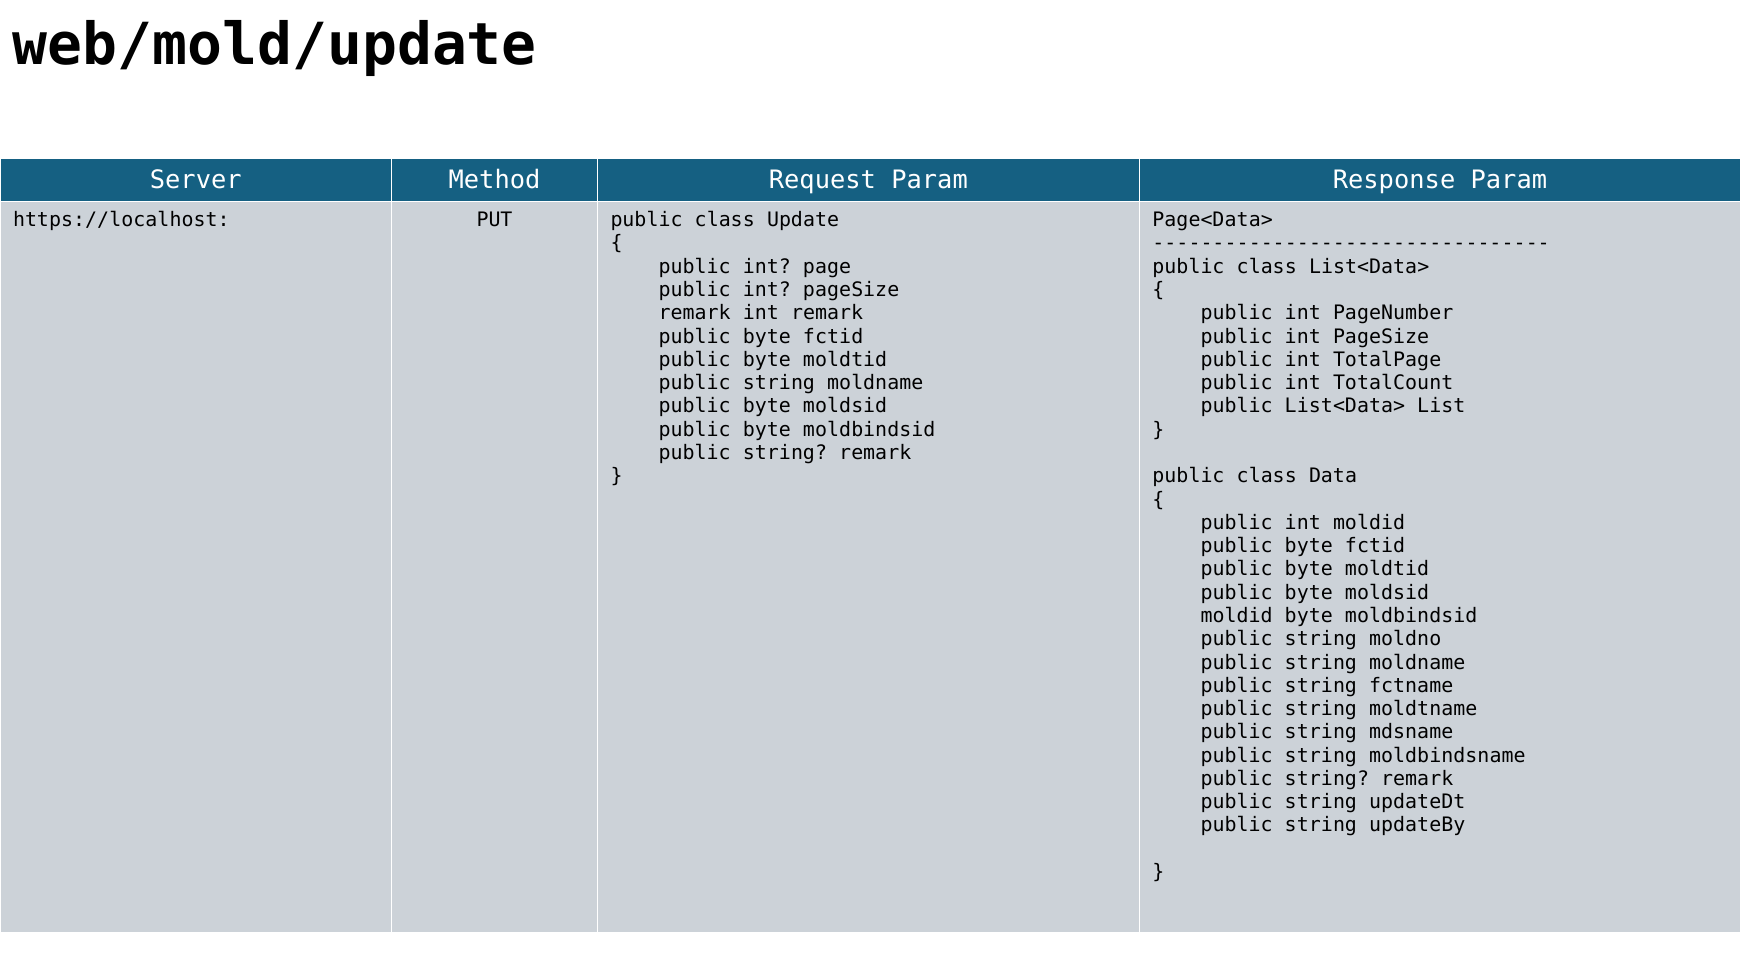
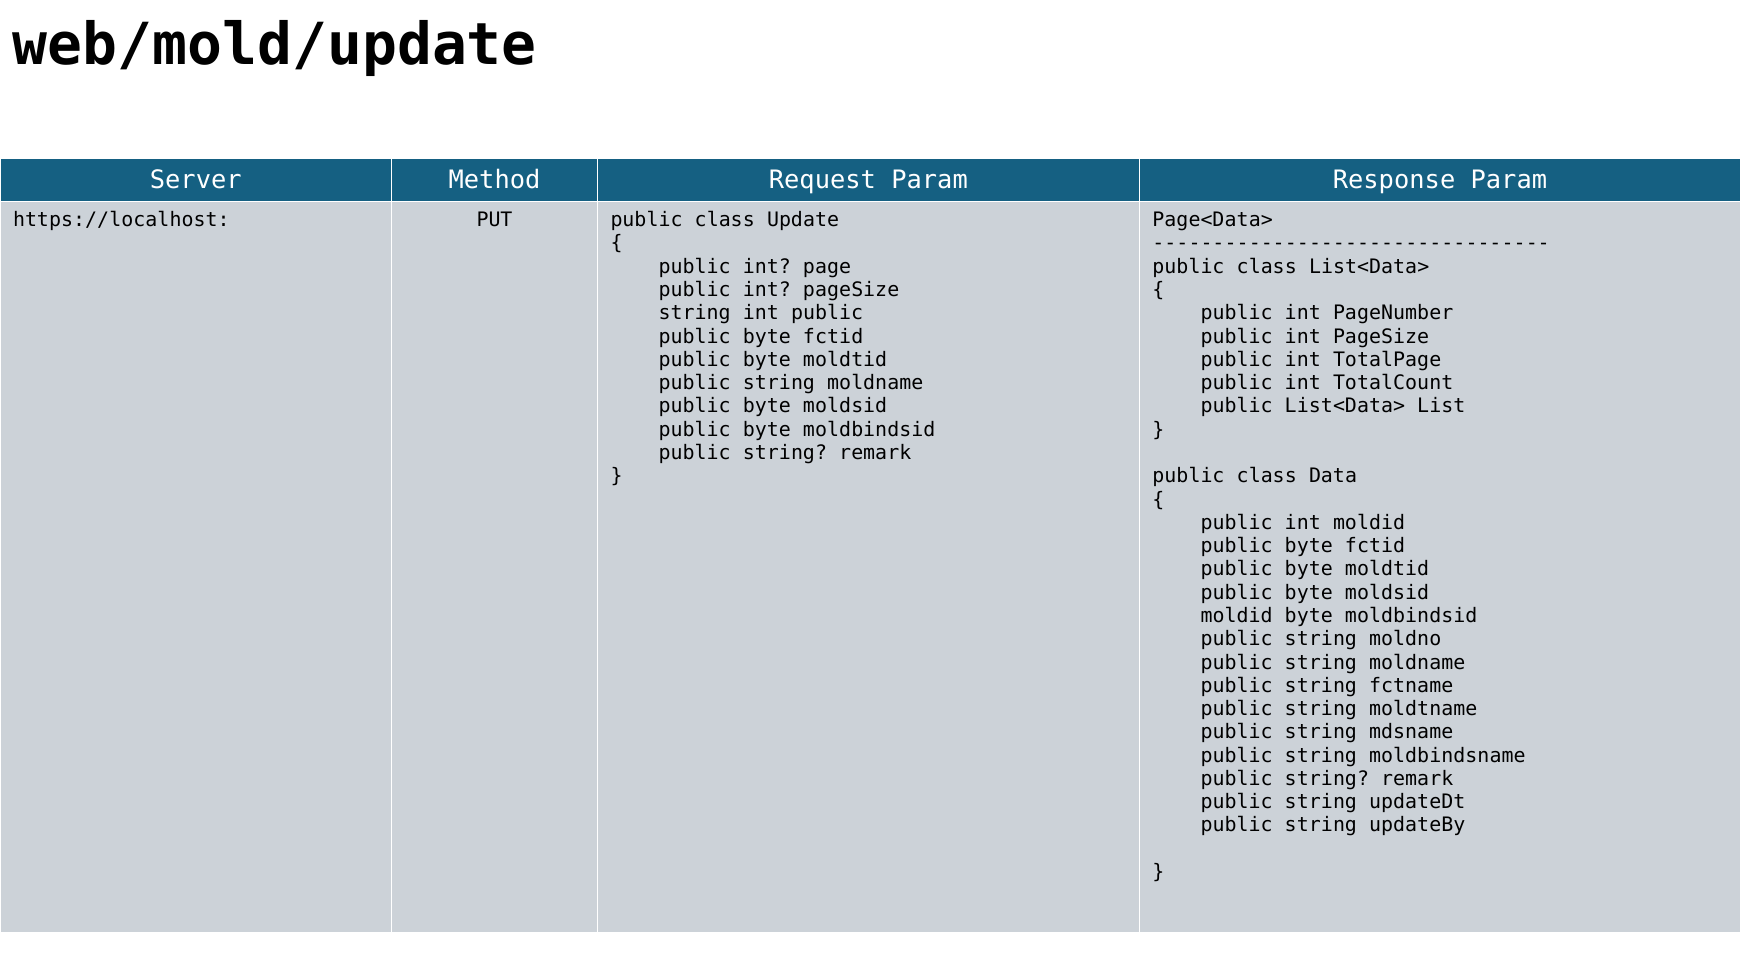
remark: remark -> string (695, 313)
int remark: remark -> public (827, 313)
